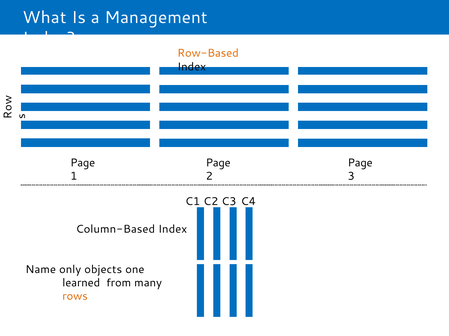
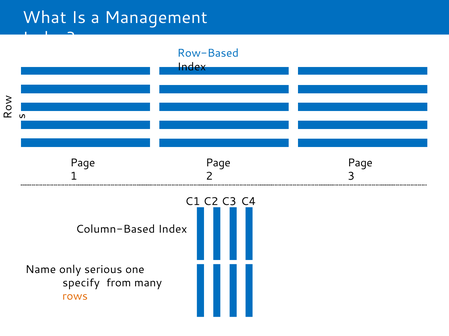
Row-Based colour: orange -> blue (208, 53)
objects: objects -> serious (103, 270)
learned: learned -> specify (81, 283)
